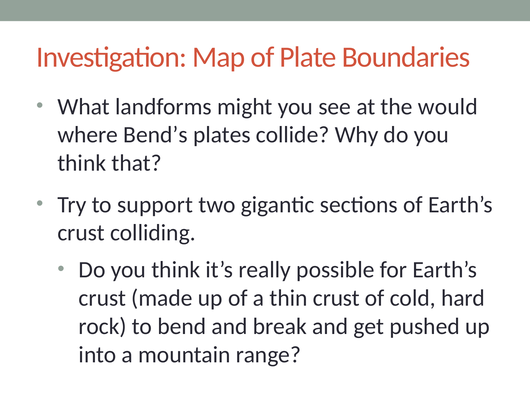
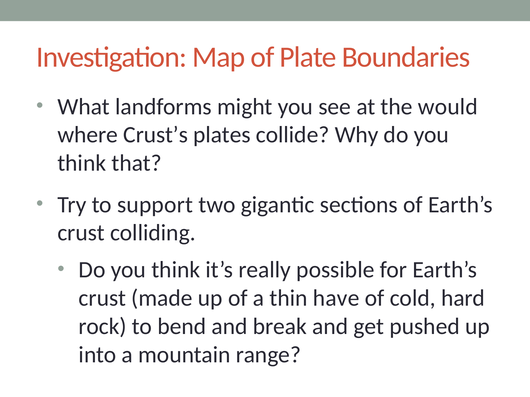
Bend’s: Bend’s -> Crust’s (156, 135)
thin crust: crust -> have (336, 298)
